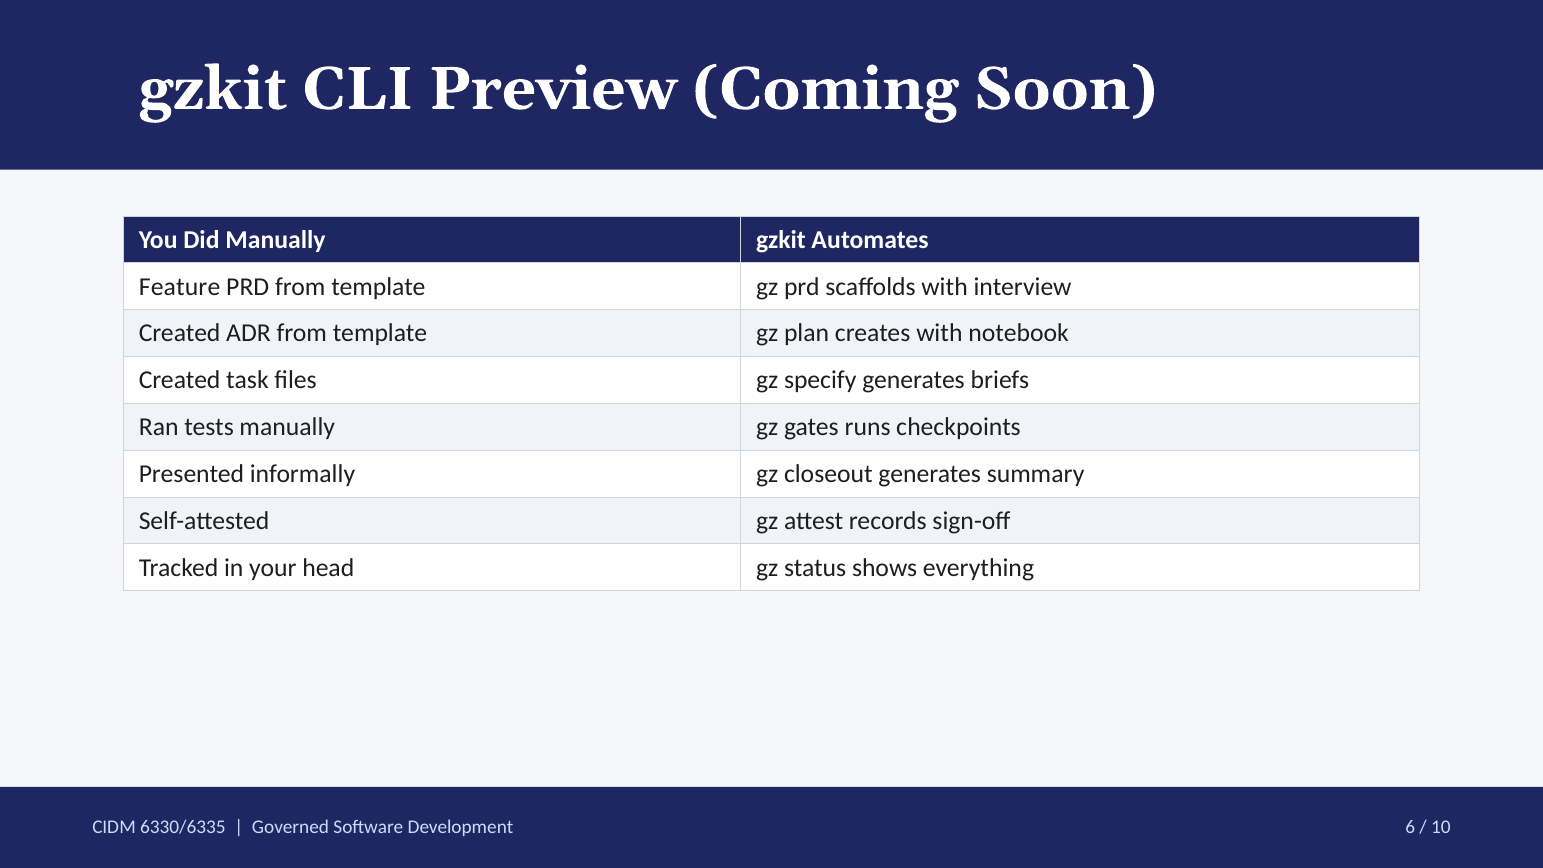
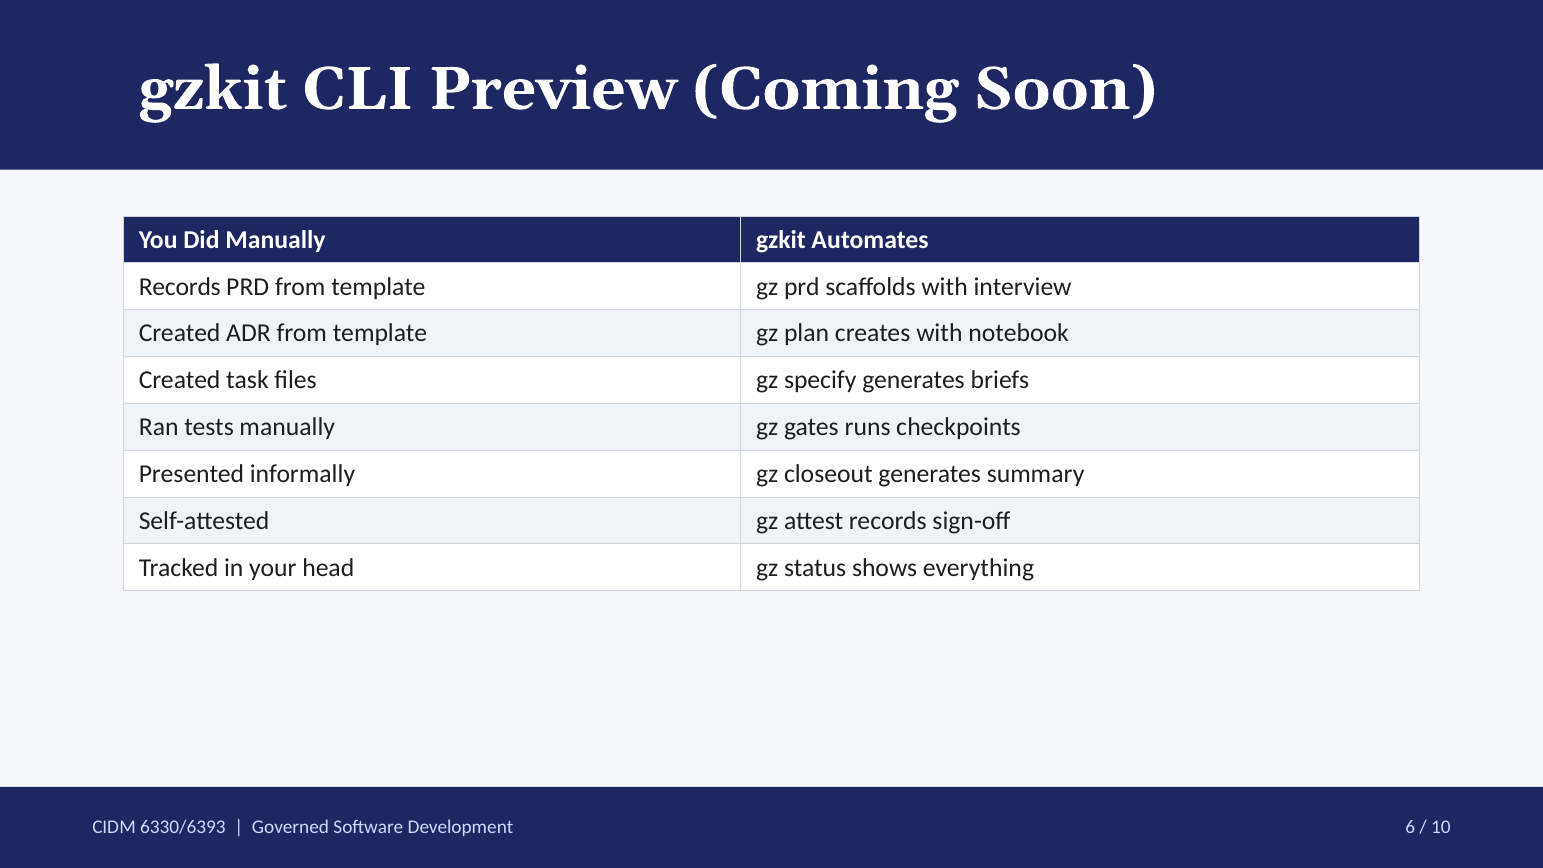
Feature: Feature -> Records (180, 287)
6330/6335: 6330/6335 -> 6330/6393 (183, 827)
